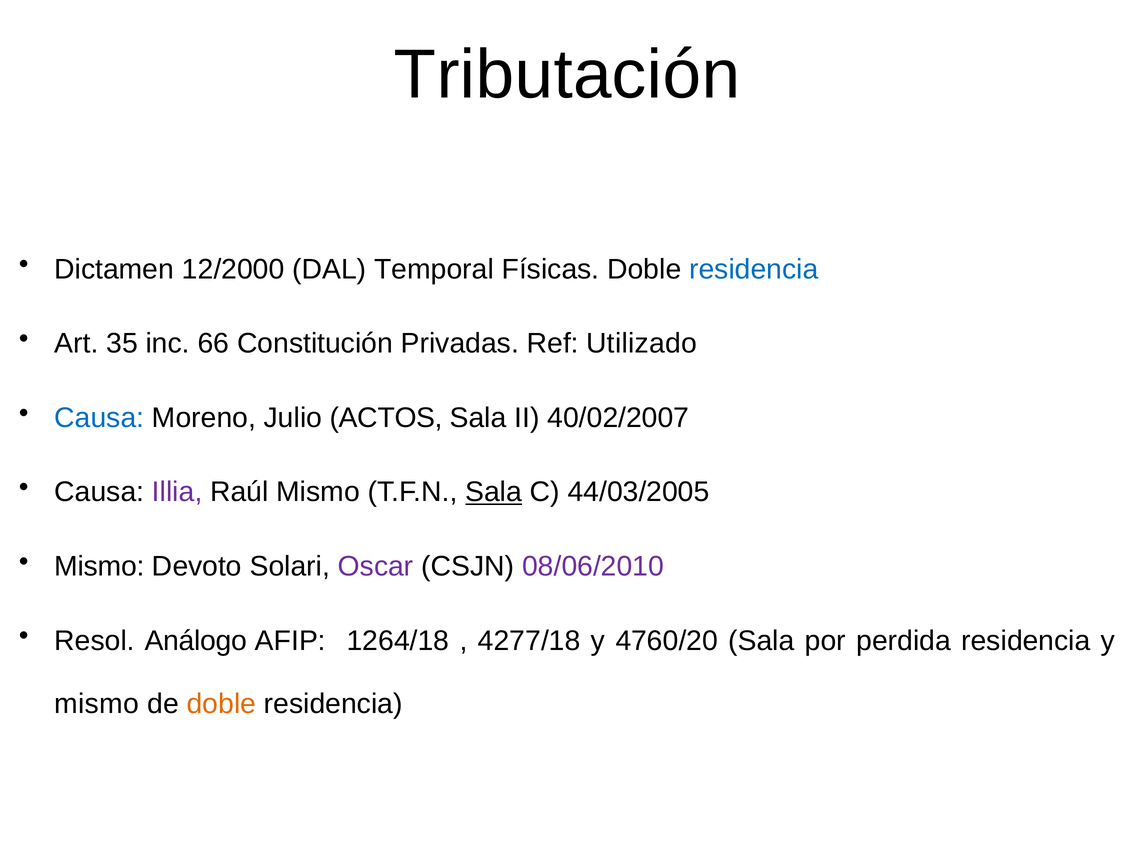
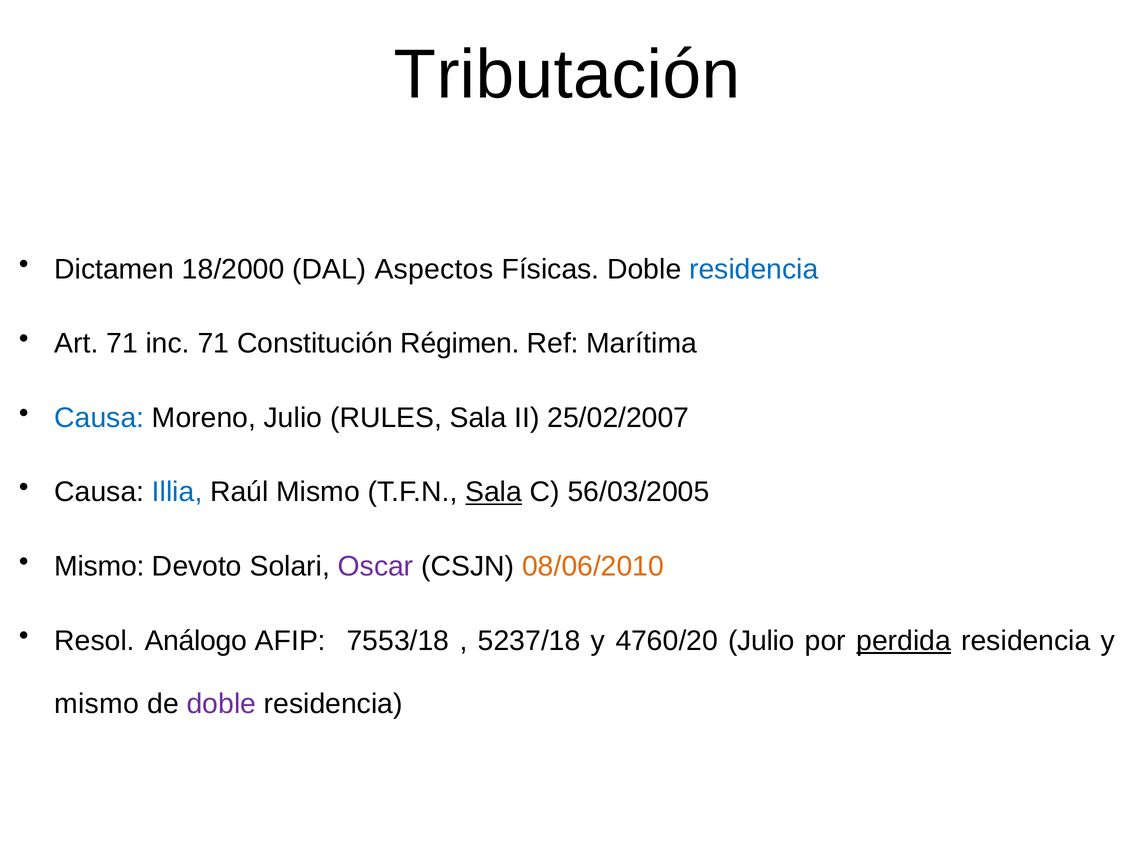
12/2000: 12/2000 -> 18/2000 (233, 269)
Temporal: Temporal -> Aspectos (434, 269)
Art 35: 35 -> 71 (122, 344)
inc 66: 66 -> 71 (213, 344)
Privadas: Privadas -> Régimen (460, 344)
Utilizado: Utilizado -> Marítima (642, 344)
ACTOS: ACTOS -> RULES (386, 418)
40/02/2007: 40/02/2007 -> 25/02/2007 (618, 418)
Illia colour: purple -> blue (177, 492)
44/03/2005: 44/03/2005 -> 56/03/2005 (639, 492)
08/06/2010 colour: purple -> orange (593, 567)
1264/18: 1264/18 -> 7553/18 (398, 641)
4277/18: 4277/18 -> 5237/18 (529, 641)
4760/20 Sala: Sala -> Julio (762, 641)
perdida underline: none -> present (904, 641)
doble colour: orange -> purple (221, 704)
